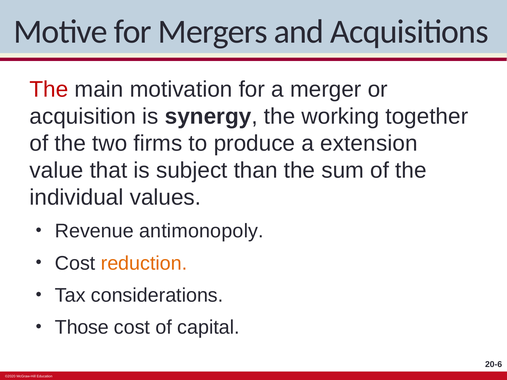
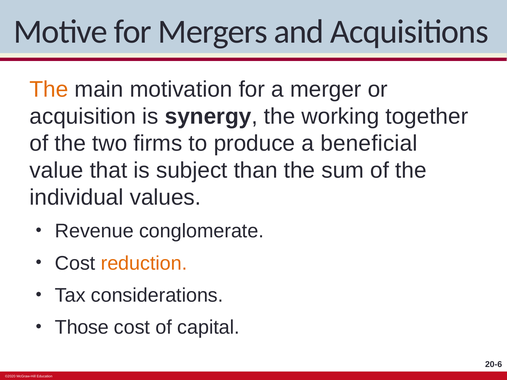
The colour: red -> orange (49, 89)
extension: extension -> beneficial (369, 144)
antimonopoly: antimonopoly -> conglomerate (201, 231)
